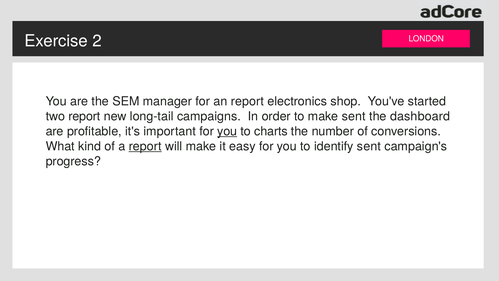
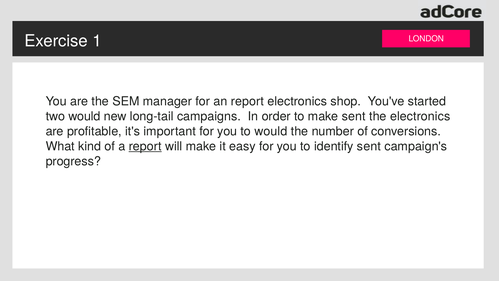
2: 2 -> 1 (97, 41)
two report: report -> would (84, 116)
the dashboard: dashboard -> electronics (420, 116)
you underline: present -> none (227, 131)
to charts: charts -> would (271, 131)
